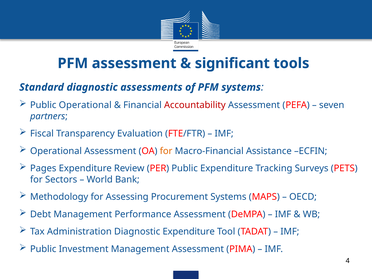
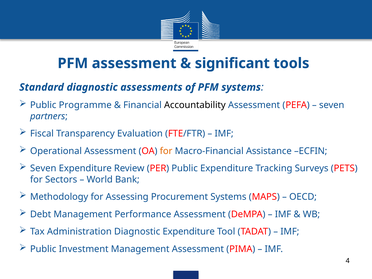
Public Operational: Operational -> Programme (85, 105)
Accountability colour: red -> black (195, 105)
Pages: Pages -> Seven (43, 168)
